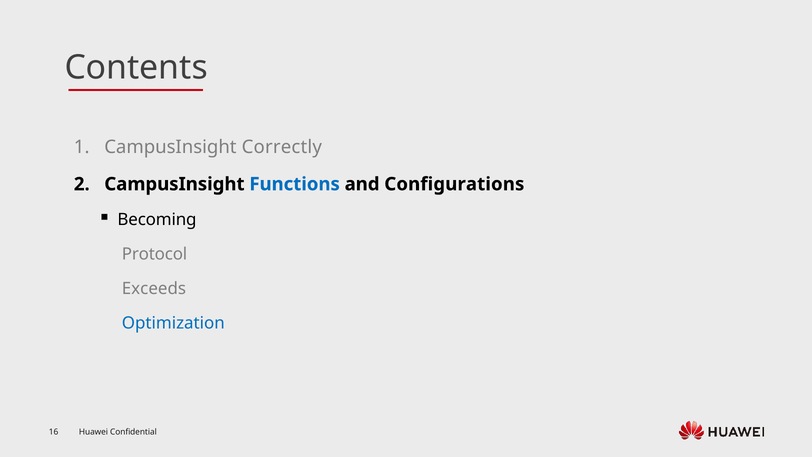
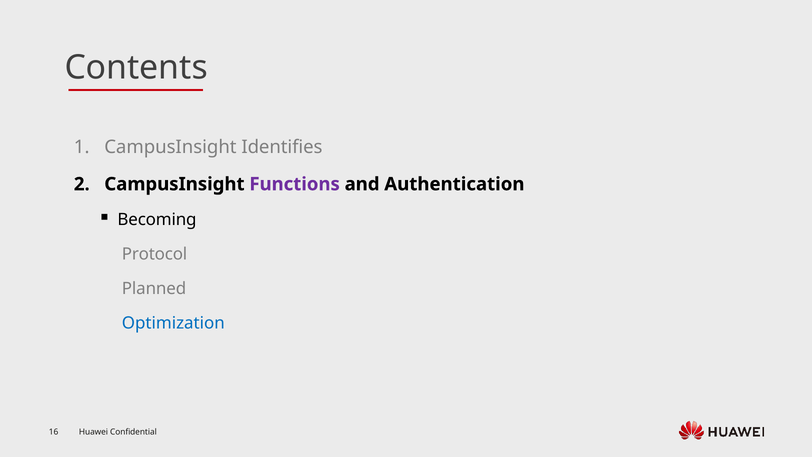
Correctly: Correctly -> Identifies (282, 147)
Functions colour: blue -> purple (295, 184)
Configurations: Configurations -> Authentication (454, 184)
Exceeds: Exceeds -> Planned (154, 288)
